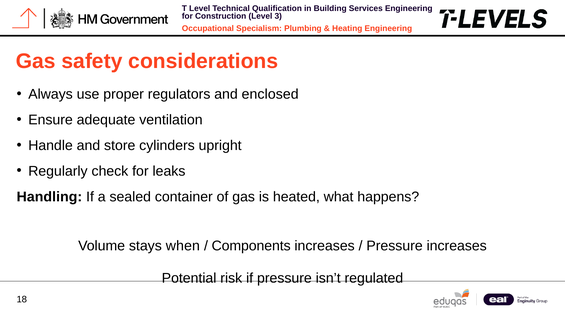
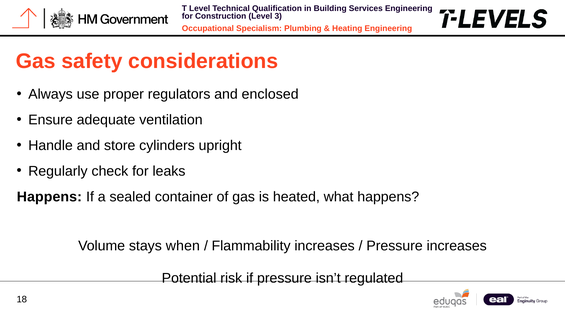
Handling: Handling -> Happens (49, 197)
Components: Components -> Flammability (251, 246)
